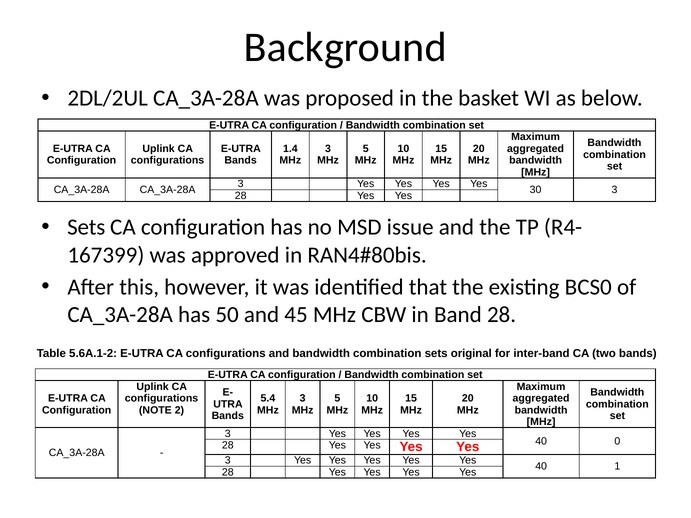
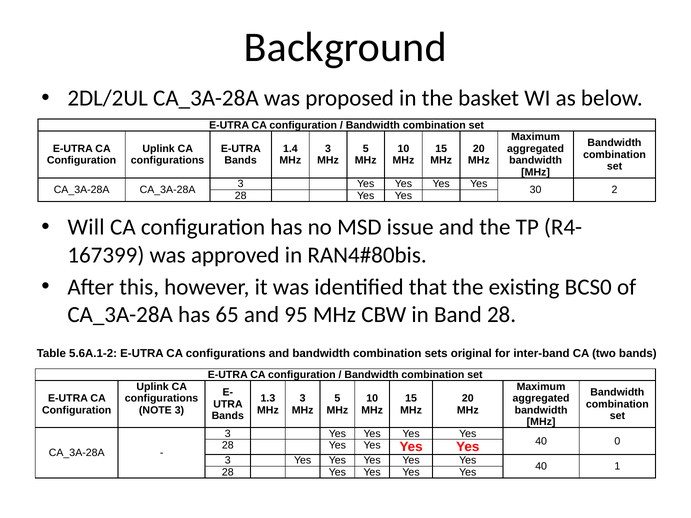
30 3: 3 -> 2 (615, 190)
Sets: Sets -> Will (86, 227)
50: 50 -> 65 (227, 315)
45: 45 -> 95 (296, 315)
5.4: 5.4 -> 1.3 (268, 398)
NOTE 2: 2 -> 3 (179, 410)
